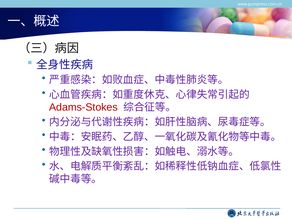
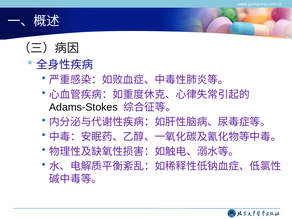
Adams-Stokes colour: red -> black (83, 107)
